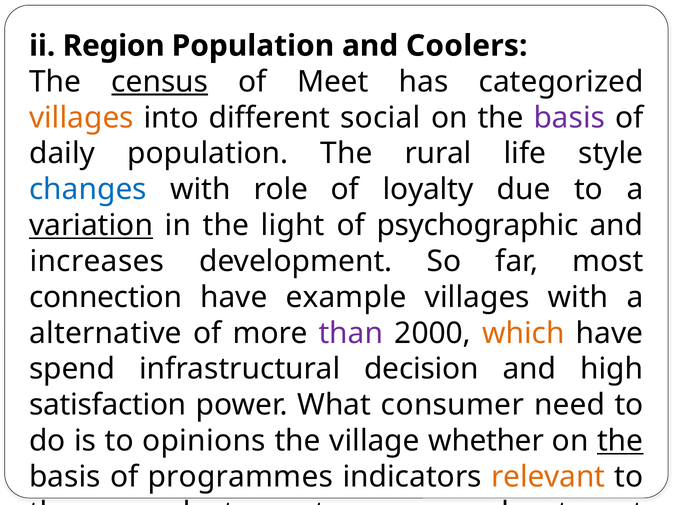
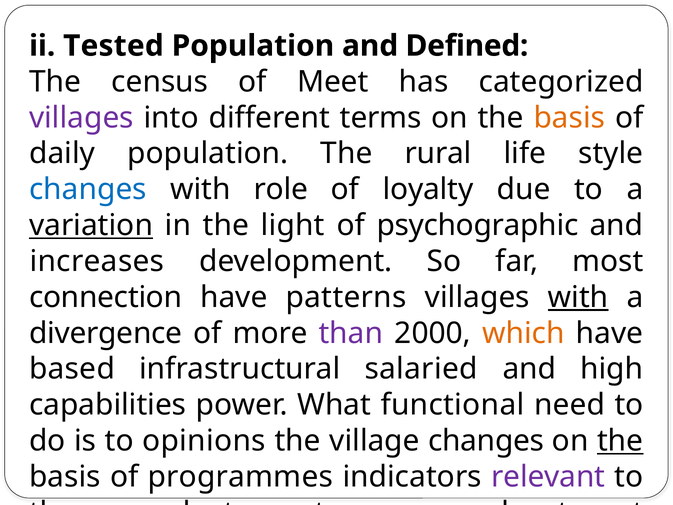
Region: Region -> Tested (113, 46)
Coolers: Coolers -> Defined (467, 46)
census underline: present -> none (160, 82)
villages colour: orange -> purple (81, 118)
social: social -> terms (381, 118)
basis colour: purple -> orange (569, 118)
example: example -> patterns (346, 297)
with underline: none -> present (578, 297)
alternative: alternative -> divergence (106, 333)
spend: spend -> based (72, 369)
decision: decision -> salaried (421, 369)
satisfaction: satisfaction -> capabilities (108, 405)
consumer: consumer -> functional (452, 405)
village whether: whether -> changes (486, 441)
relevant colour: orange -> purple (548, 477)
